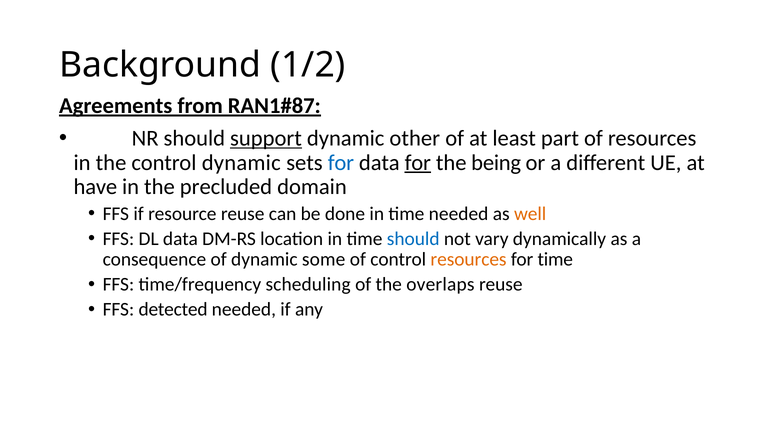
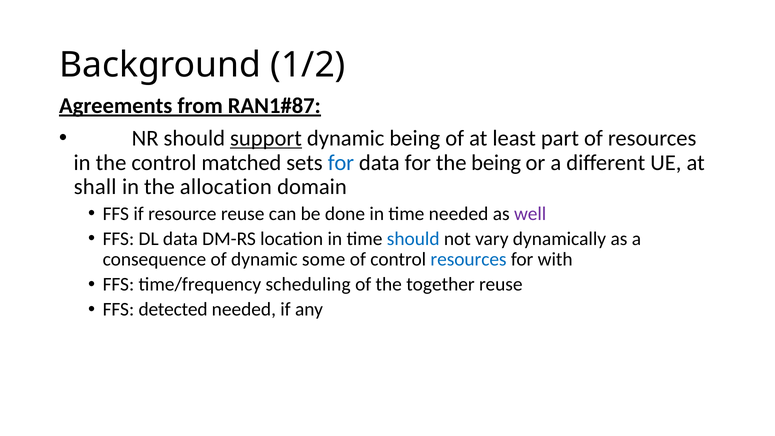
dynamic other: other -> being (415, 138)
control dynamic: dynamic -> matched (241, 163)
for underline: present -> none (418, 163)
have: have -> shall (95, 187)
precluded: precluded -> allocation (226, 187)
well colour: orange -> purple (530, 214)
resources colour: orange -> blue (469, 260)
for time: time -> with (555, 260)
overlaps: overlaps -> together (440, 284)
